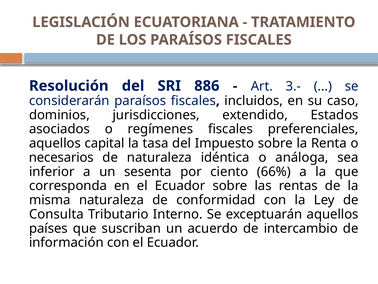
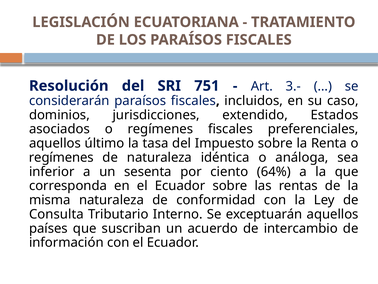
886: 886 -> 751 (207, 86)
capital: capital -> último (105, 143)
necesarios: necesarios -> regímenes (61, 157)
66%: 66% -> 64% (274, 171)
